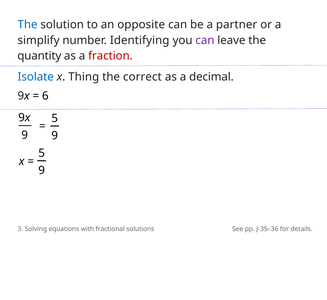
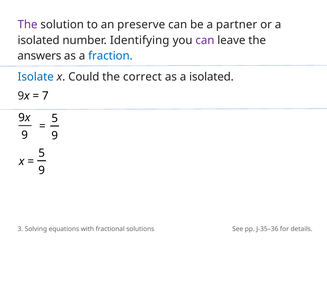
The colour: blue -> purple (28, 25)
opposite: opposite -> preserve (141, 25)
simplify: simplify -> isolated (39, 40)
quantity: quantity -> answers (39, 56)
fraction colour: red -> blue (110, 56)
Thing: Thing -> Could (84, 77)
as a decimal: decimal -> isolated (211, 77)
6: 6 -> 7 (45, 96)
